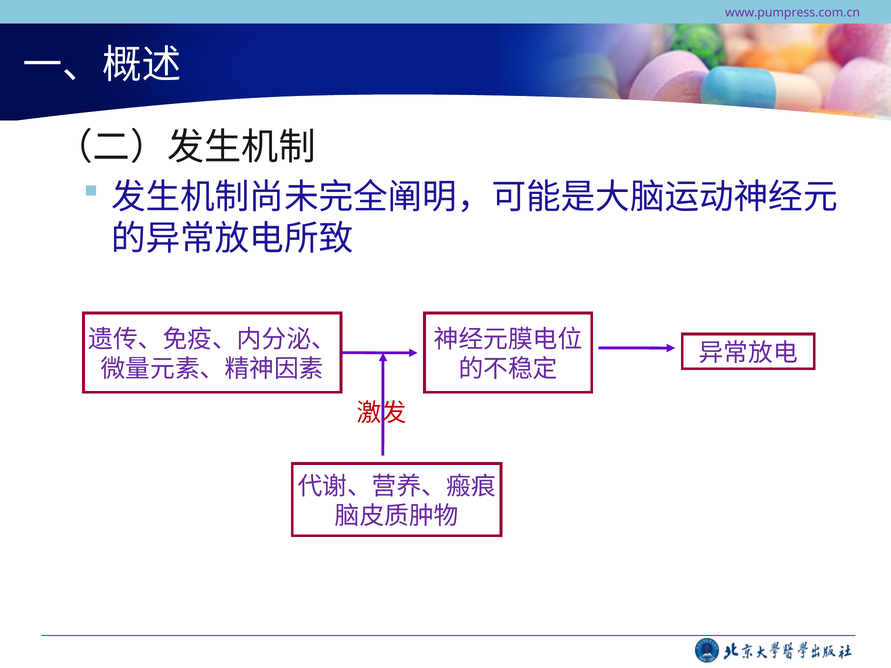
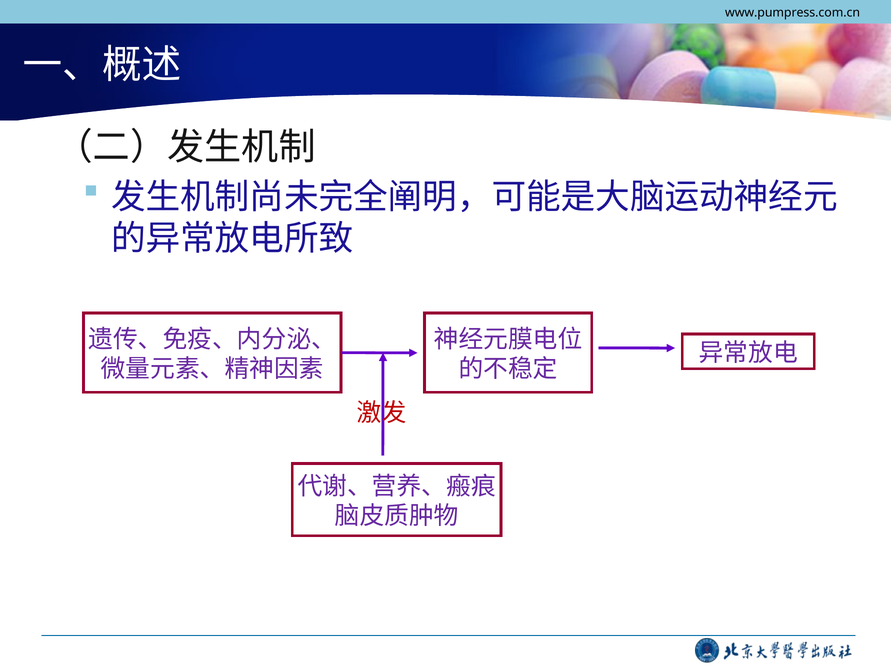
www.pumpress.com.cn colour: purple -> black (793, 13)
